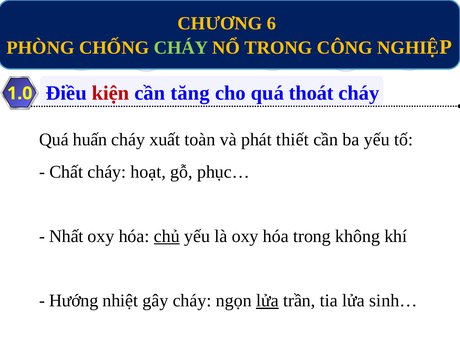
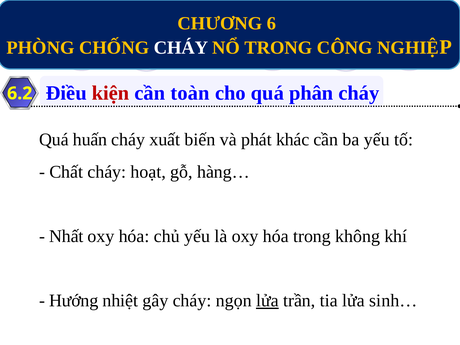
CHÁY colour: light green -> white (181, 48)
1.0: 1.0 -> 6.2 (20, 93)
tăng: tăng -> toàn (190, 93)
thoát: thoát -> phân (311, 93)
toàn: toàn -> biến (200, 140)
thiết: thiết -> khác (293, 140)
phục…: phục… -> hàng… (223, 172)
chủ underline: present -> none (167, 236)
